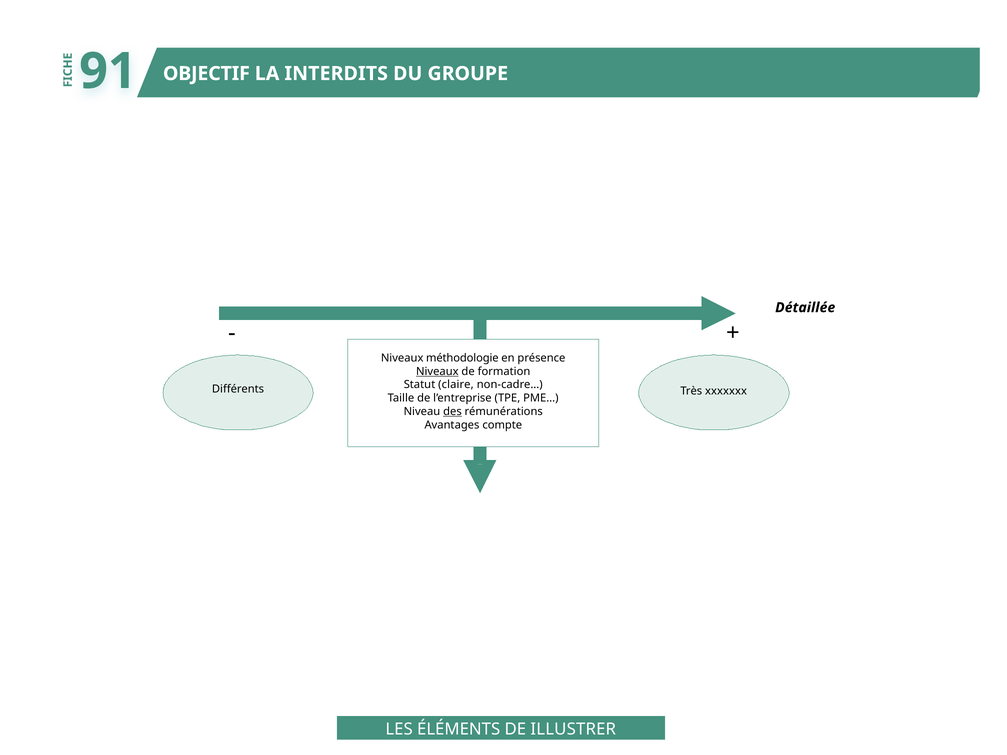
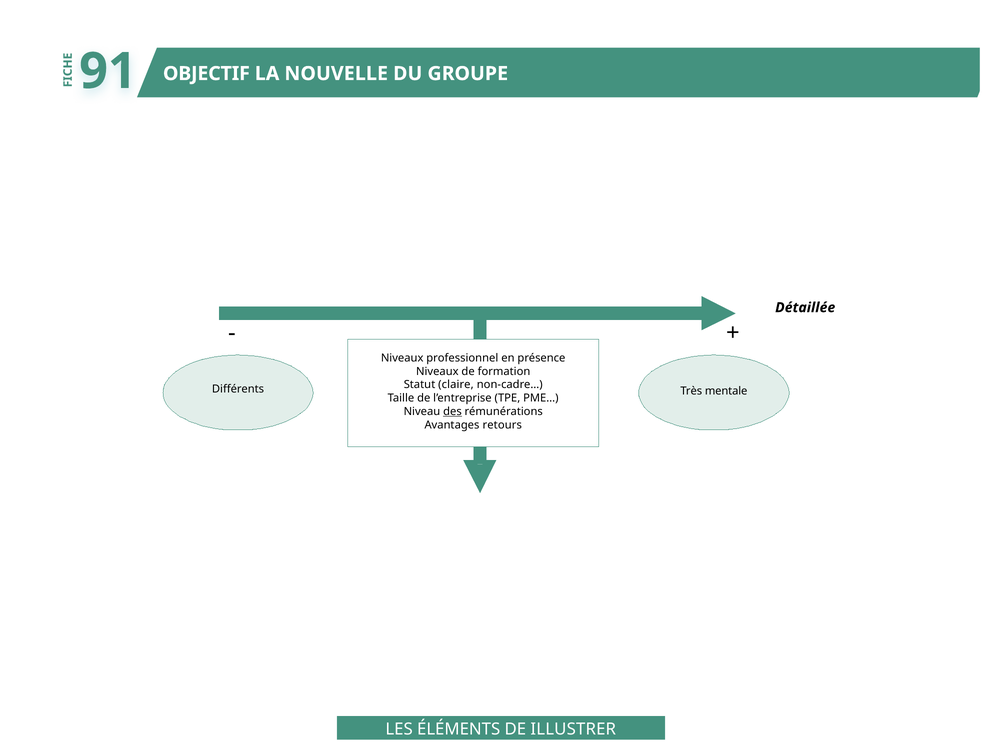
INTERDITS: INTERDITS -> NOUVELLE (336, 74)
méthodologie: méthodologie -> professionnel (462, 358)
Niveaux underline: present -> none (437, 372)
xxxxxxx: xxxxxxx -> mentale (726, 391)
compte: compte -> retours (502, 425)
